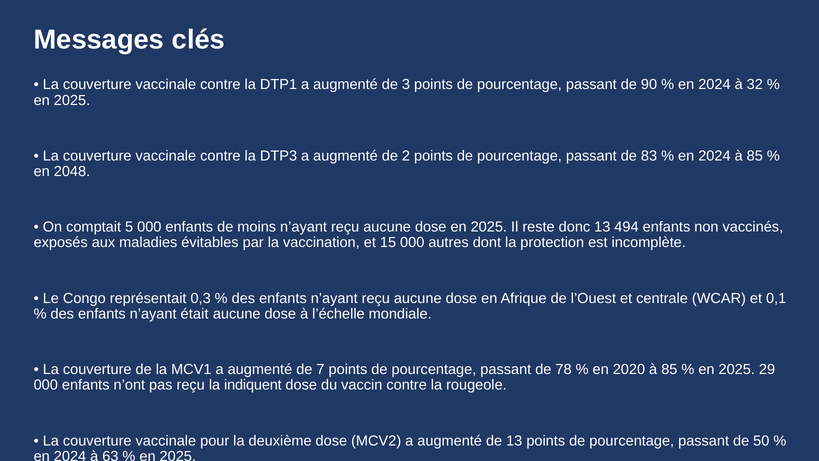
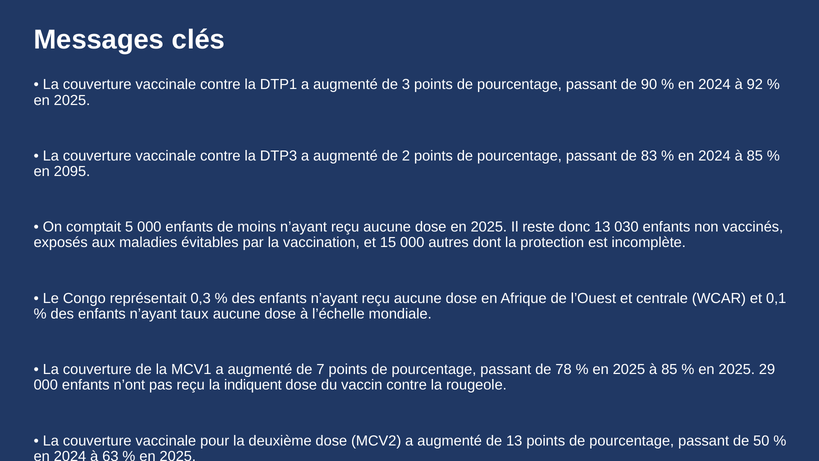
32: 32 -> 92 (755, 84)
2048: 2048 -> 2095 (72, 171)
494: 494 -> 030 (626, 227)
était: était -> taux (195, 314)
2020: 2020 -> 2025 (629, 369)
